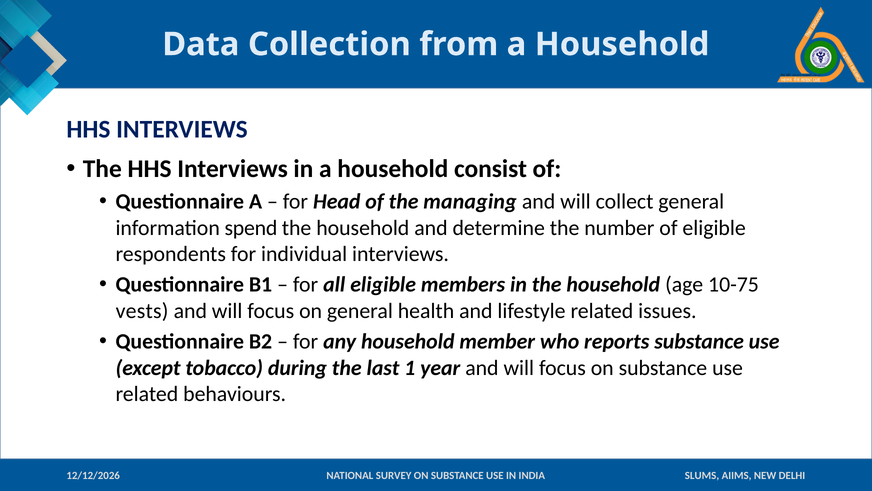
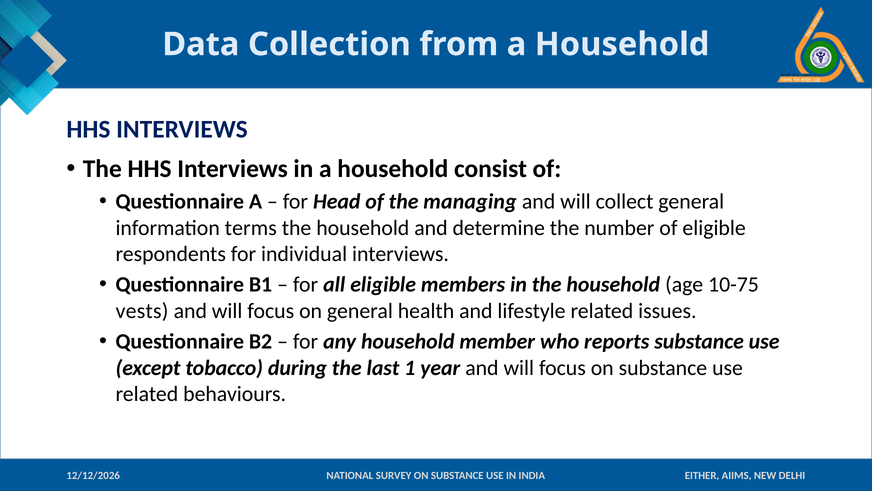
spend: spend -> terms (251, 228)
SLUMS: SLUMS -> EITHER (702, 475)
